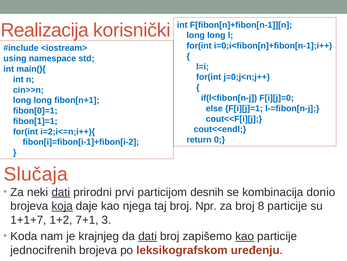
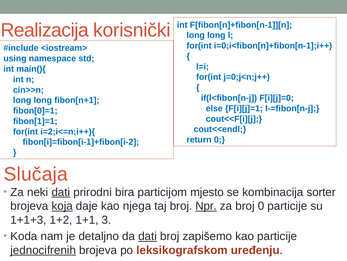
prvi: prvi -> bira (125, 192)
desnih: desnih -> mjesto (207, 192)
donio: donio -> sorter (321, 192)
Npr underline: none -> present (206, 206)
broj 8: 8 -> 0 (261, 206)
1+1+7: 1+1+7 -> 1+1+3 (28, 219)
7+1: 7+1 -> 1+1 (87, 219)
krajnjeg: krajnjeg -> detaljno (99, 236)
kao underline: present -> none (245, 236)
jednocifrenih underline: none -> present (43, 249)
